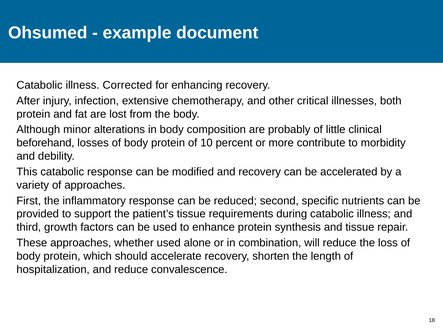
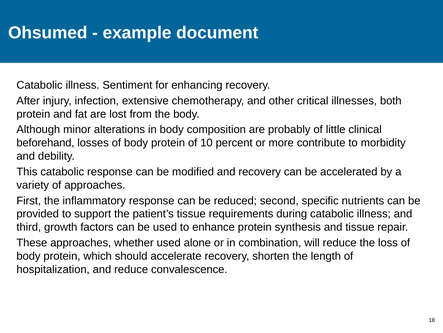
Corrected: Corrected -> Sentiment (127, 85)
